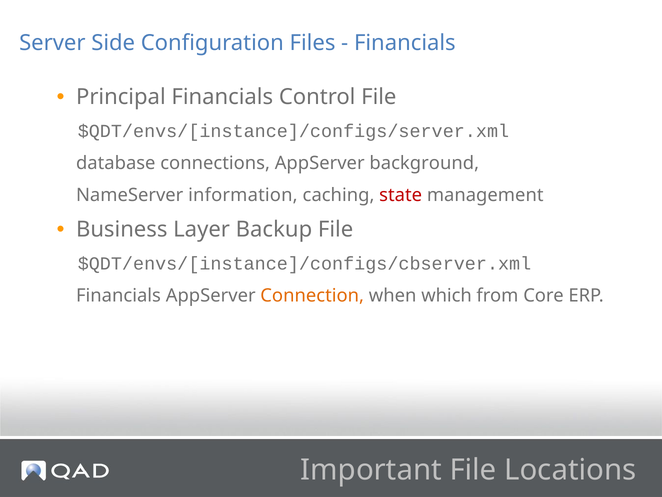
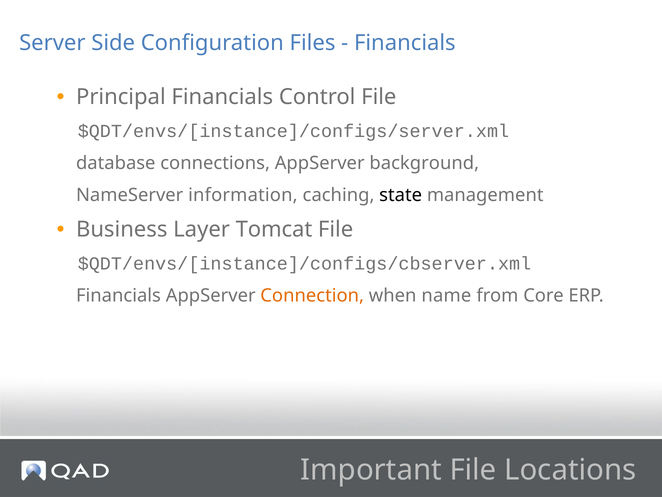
state colour: red -> black (401, 195)
Backup: Backup -> Tomcat (274, 229)
which: which -> name (446, 295)
